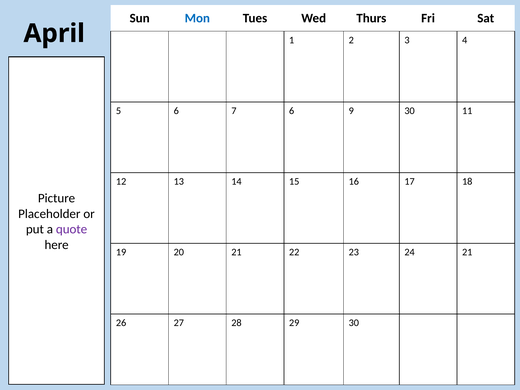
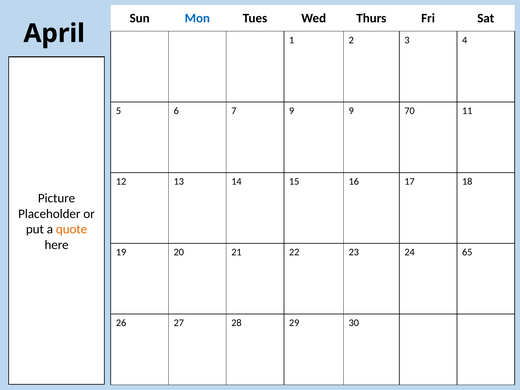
7 6: 6 -> 9 (292, 111)
9 30: 30 -> 70 (410, 111)
quote colour: purple -> orange (72, 229)
24 21: 21 -> 65 (467, 252)
